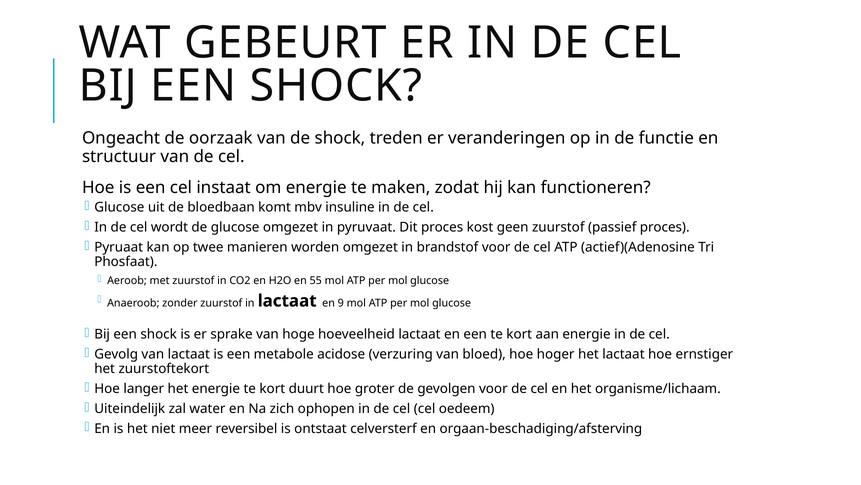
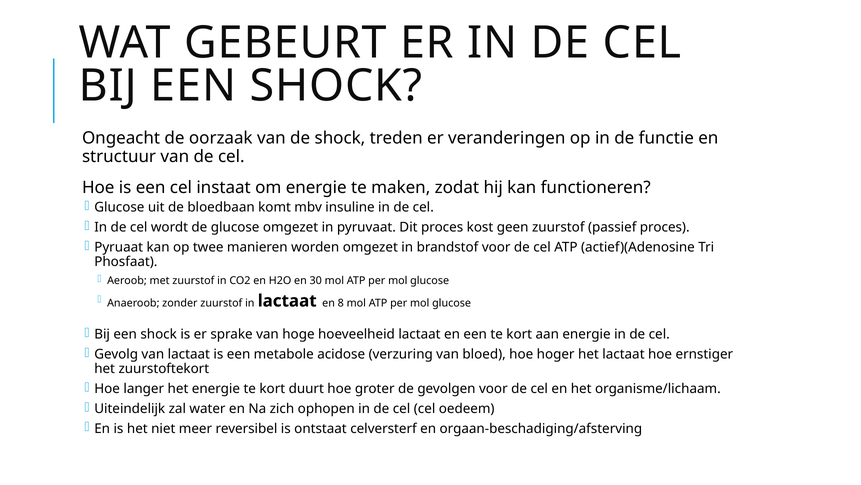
55: 55 -> 30 (316, 280)
9: 9 -> 8 (341, 303)
